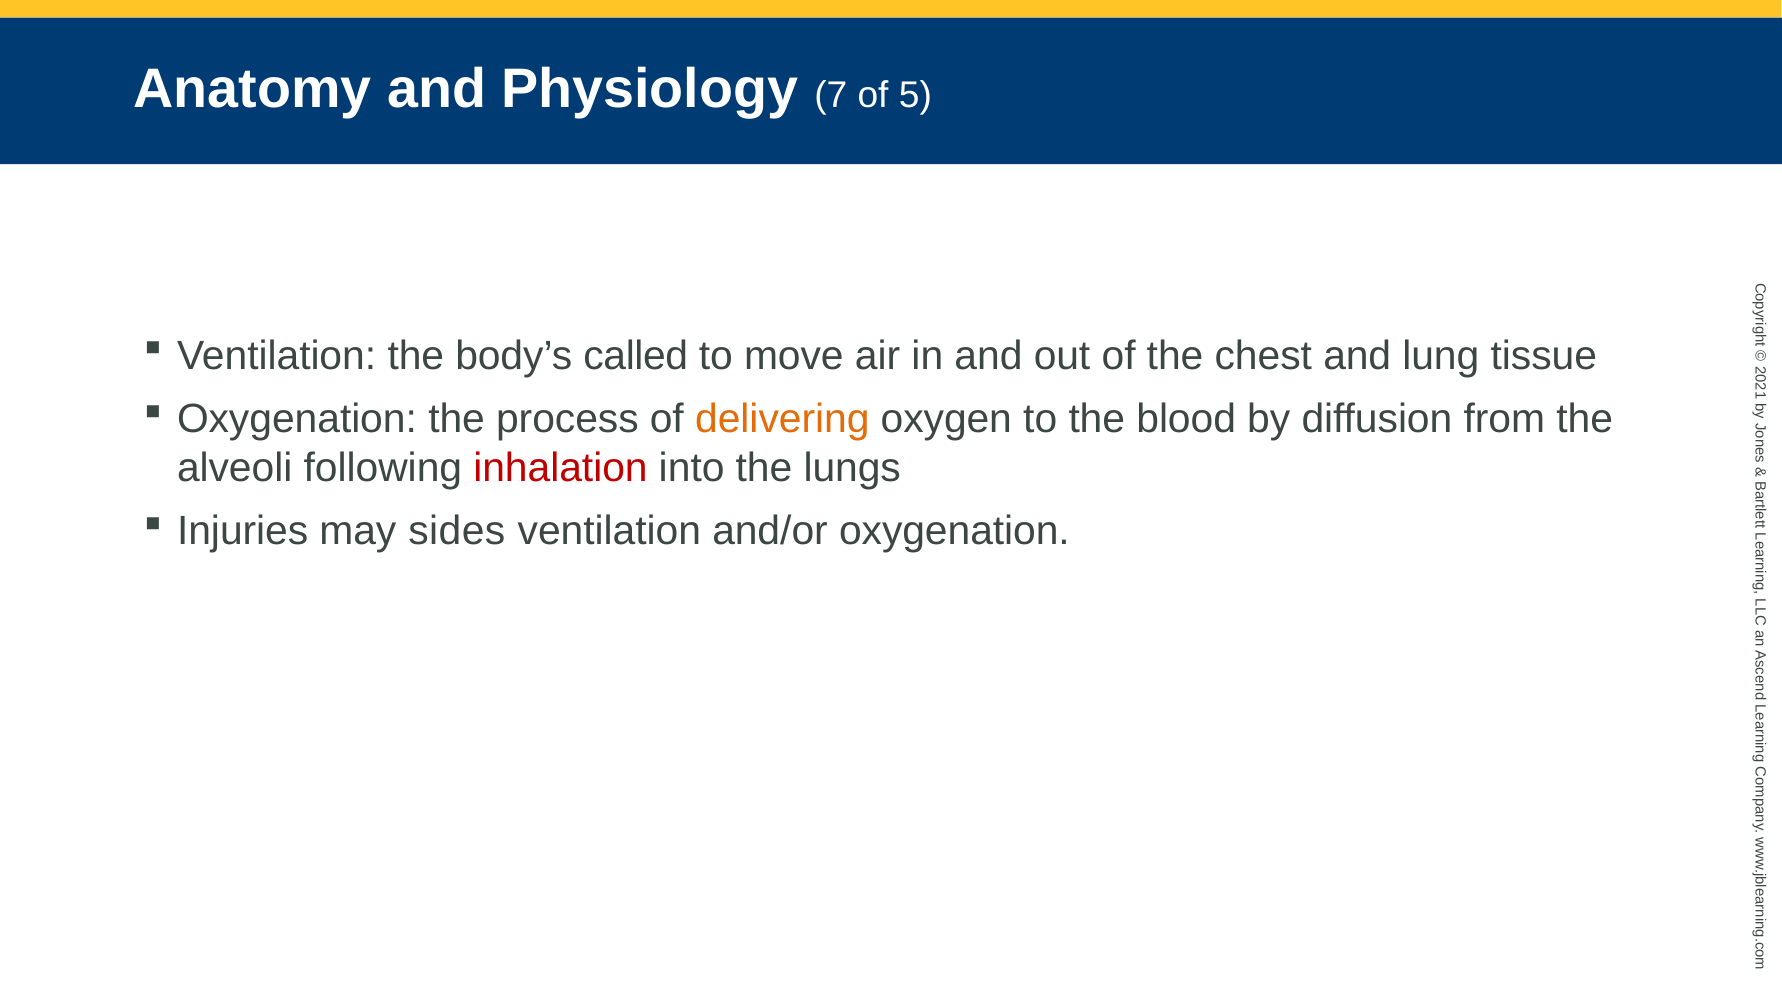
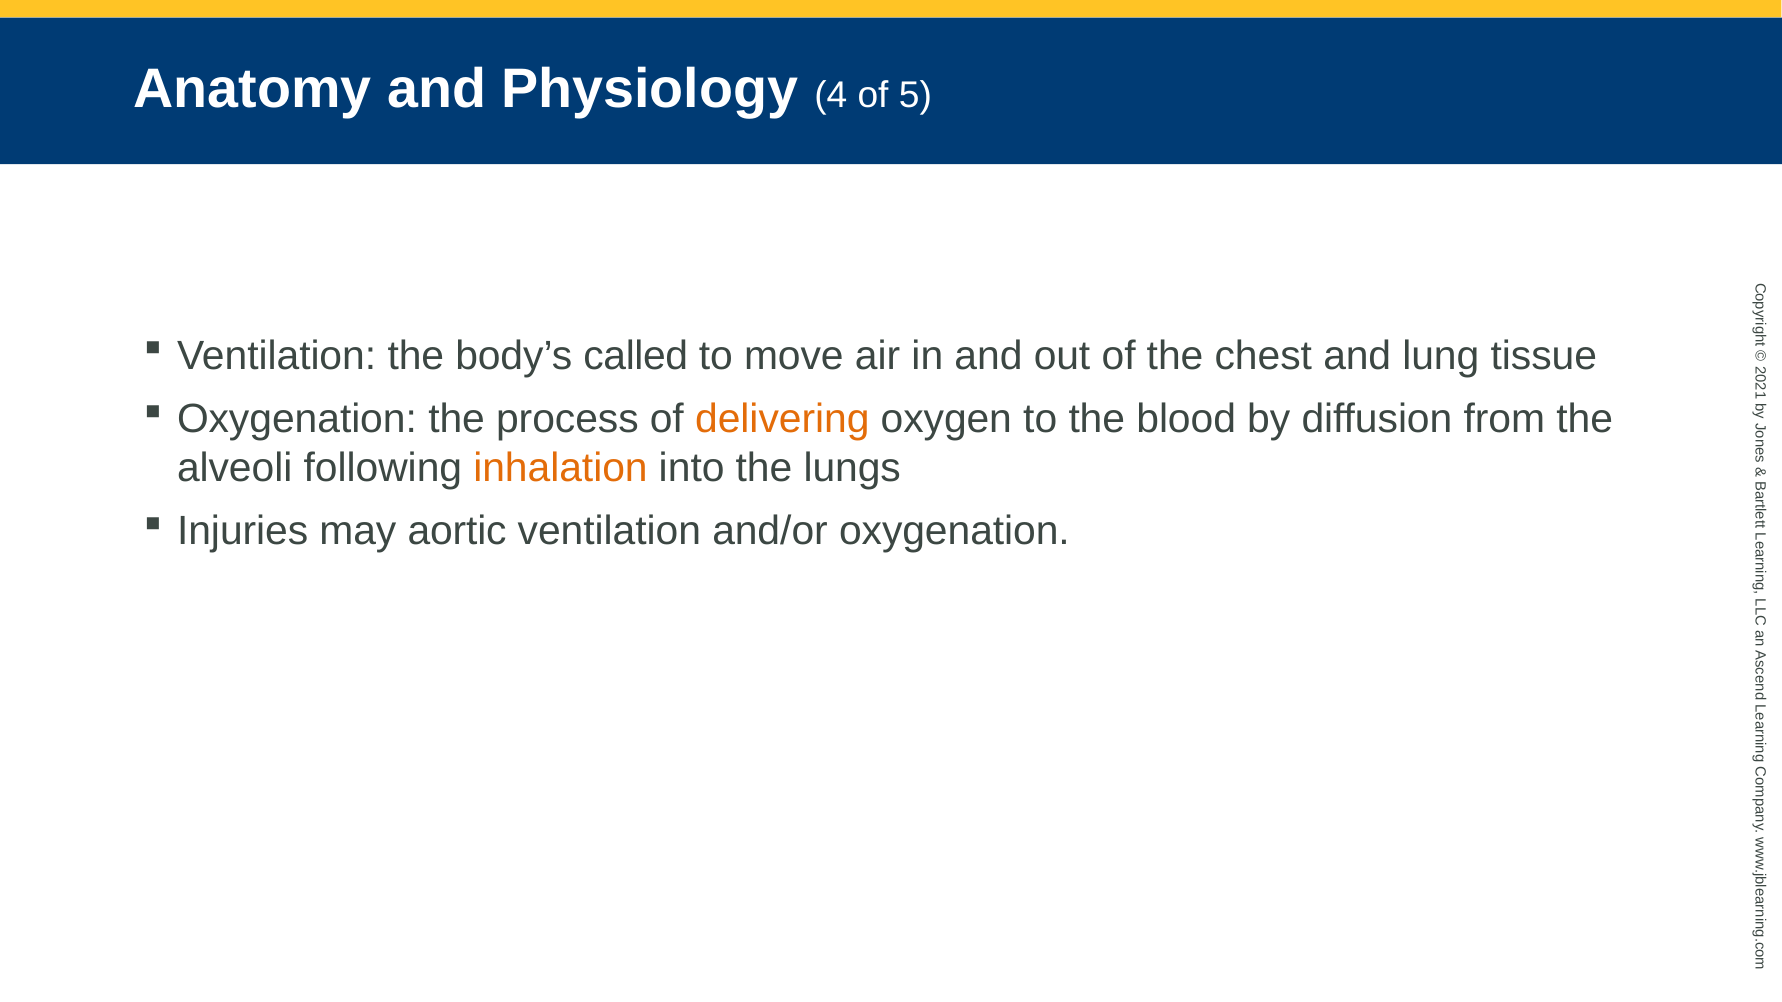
7: 7 -> 4 (831, 96)
inhalation colour: red -> orange (560, 468)
sides: sides -> aortic (457, 532)
